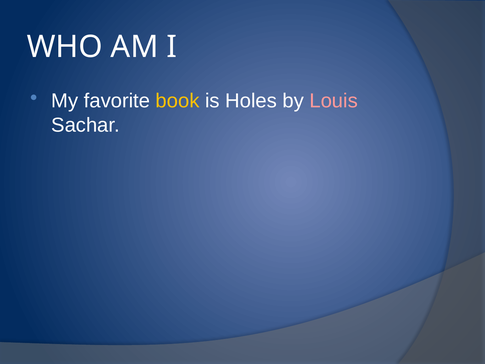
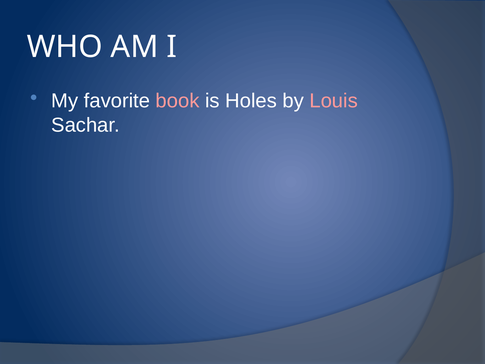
book colour: yellow -> pink (178, 101)
